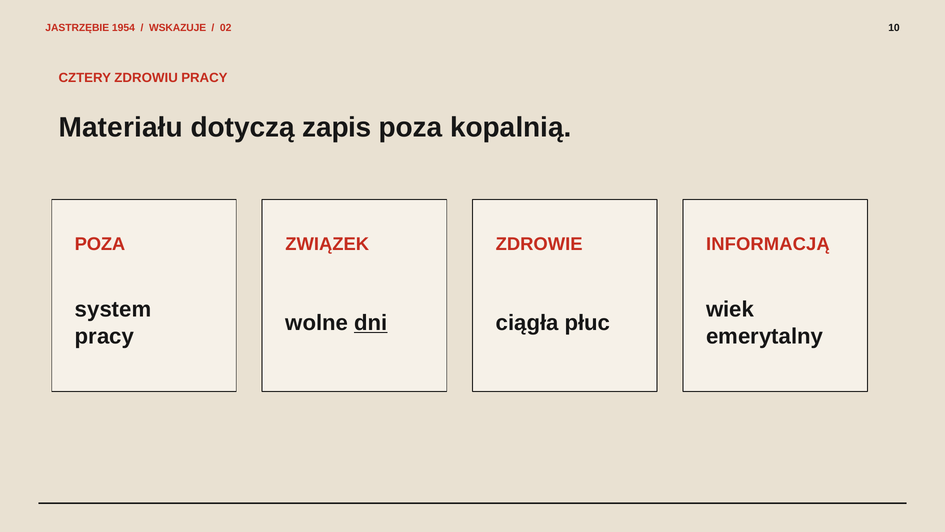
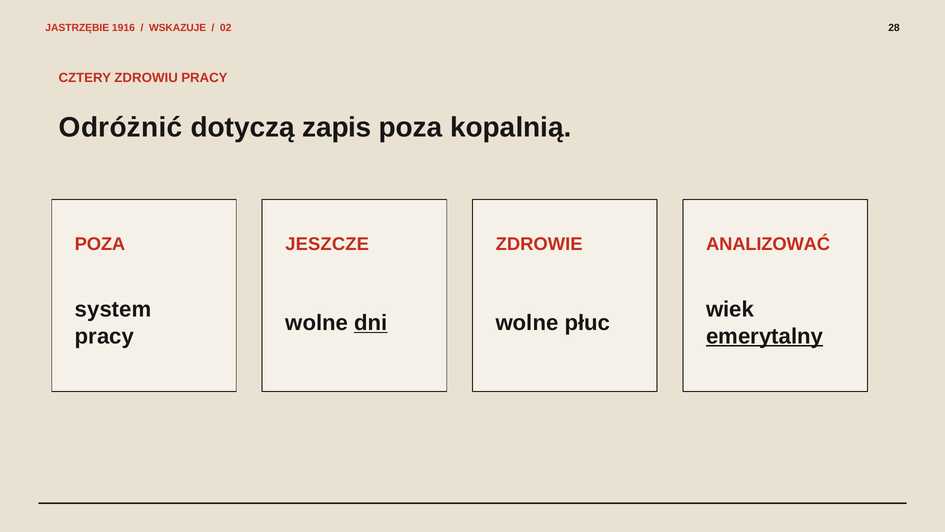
1954: 1954 -> 1916 (123, 28)
10: 10 -> 28 (894, 28)
Materiału: Materiału -> Odróżnić (121, 127)
ZWIĄZEK: ZWIĄZEK -> JESZCZE (327, 244)
INFORMACJĄ: INFORMACJĄ -> ANALIZOWAĆ (768, 244)
ciągła: ciągła -> wolne (527, 323)
emerytalny underline: none -> present (765, 336)
